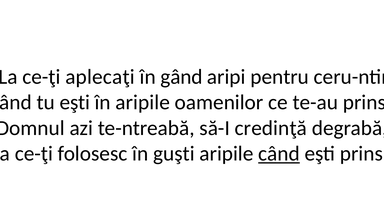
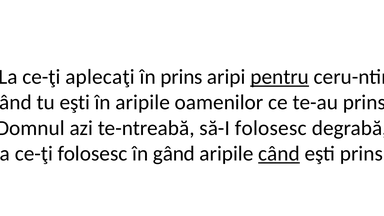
în gând: gând -> prins (181, 77)
pentru underline: none -> present (280, 77)
să-I credinţă: credinţă -> folosesc (271, 128)
guşti: guşti -> gând (174, 154)
